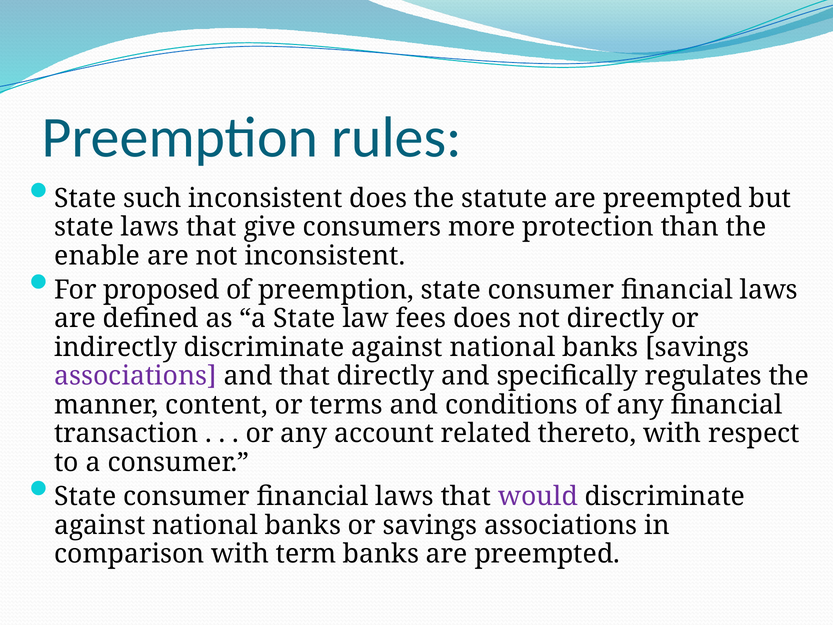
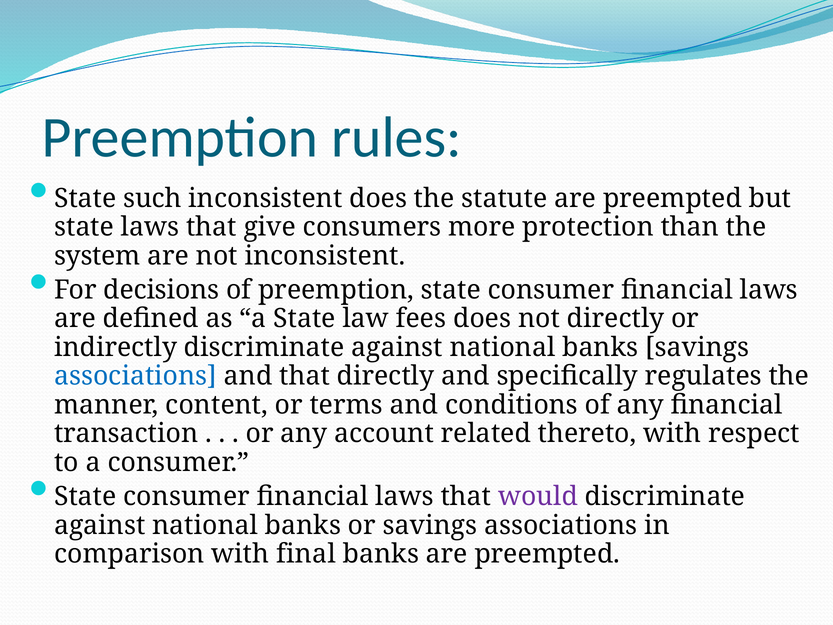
enable: enable -> system (97, 256)
proposed: proposed -> decisions (161, 290)
associations colour: purple -> blue (136, 376)
term: term -> final (306, 554)
